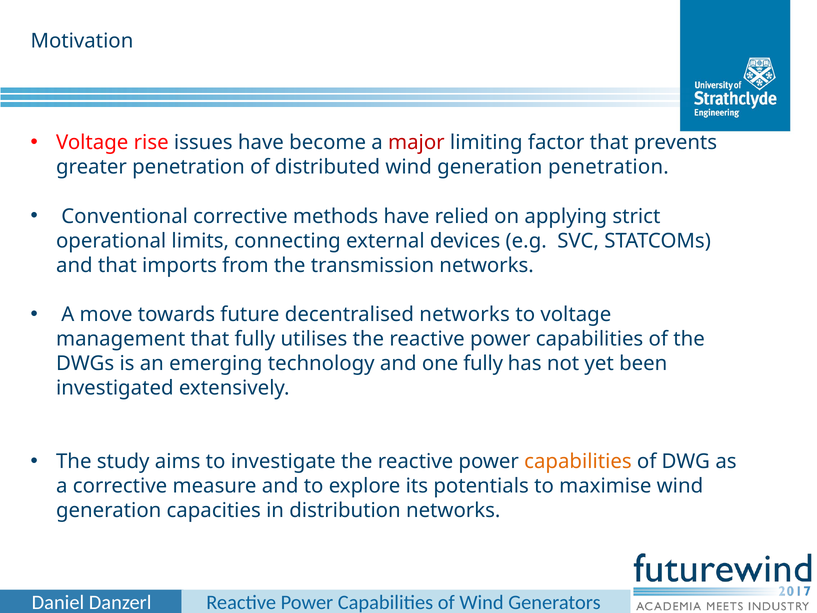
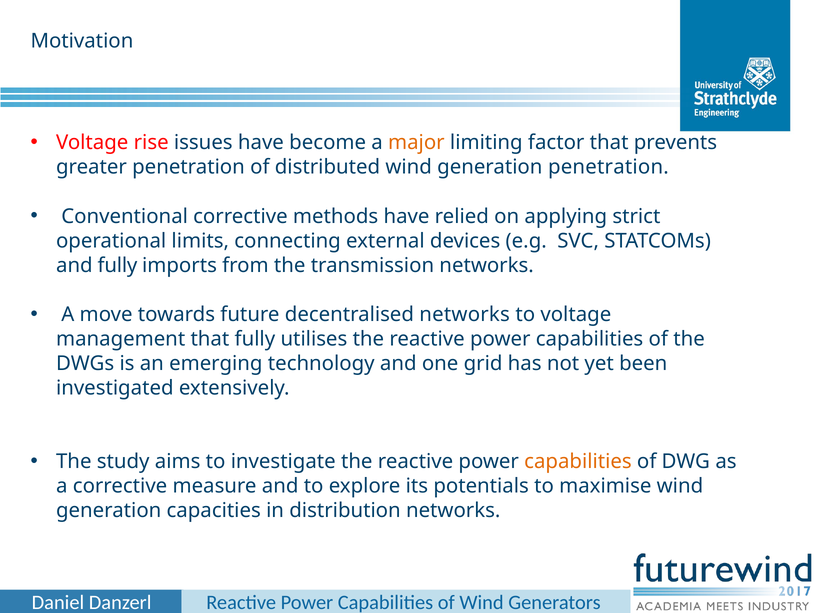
major colour: red -> orange (416, 143)
and that: that -> fully (118, 265)
one fully: fully -> grid (483, 363)
